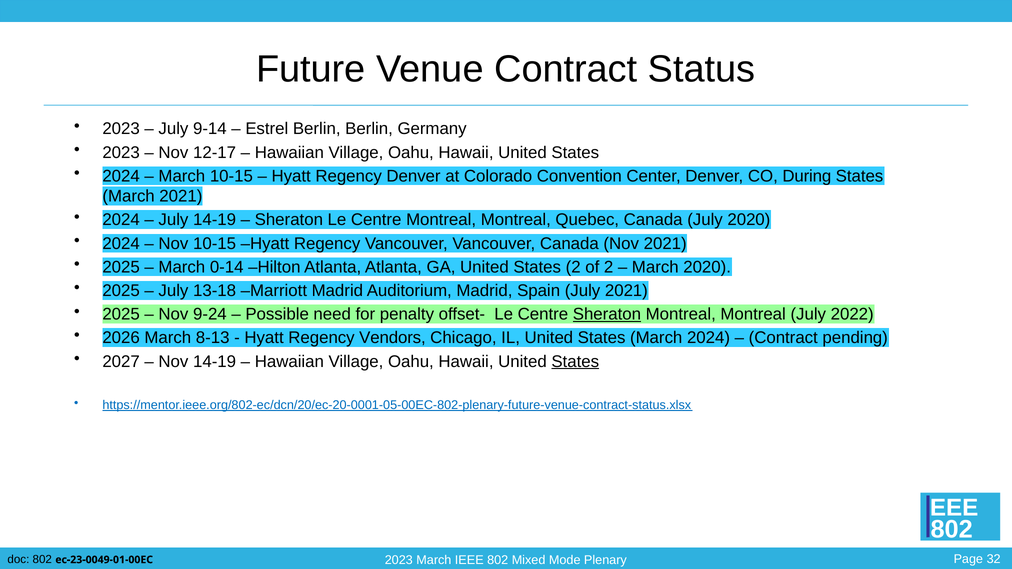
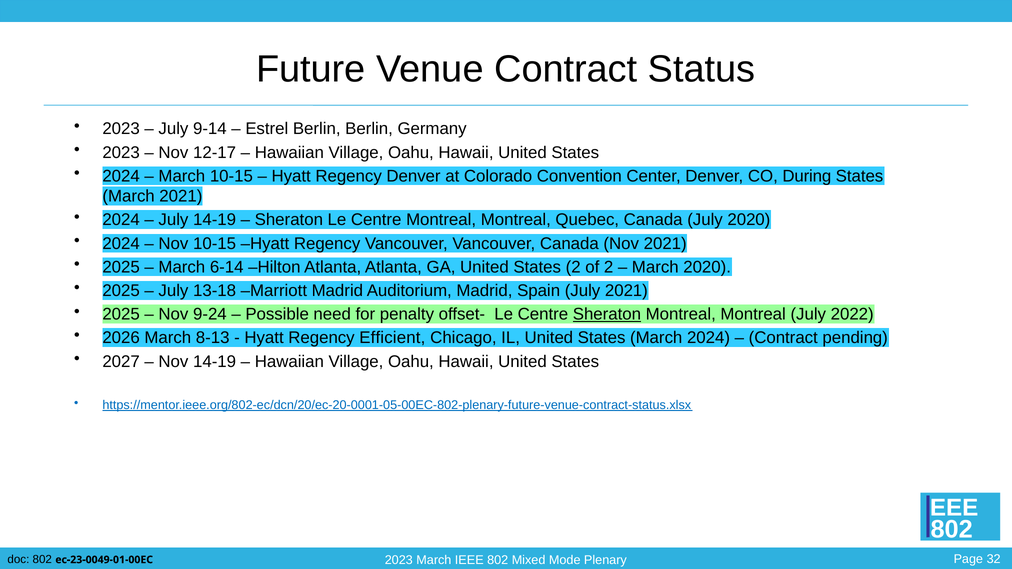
0-14: 0-14 -> 6-14 (227, 267)
Vendors: Vendors -> Efficient (392, 338)
States underline: present -> none (575, 362)
